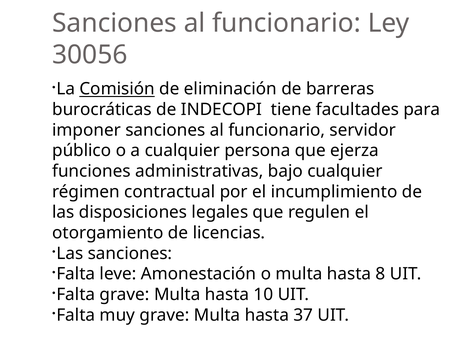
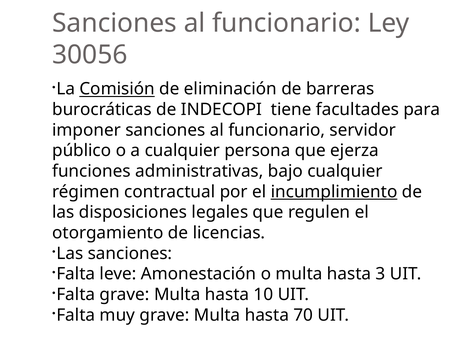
incumplimiento underline: none -> present (334, 192)
8: 8 -> 3 (381, 274)
37: 37 -> 70 (303, 315)
